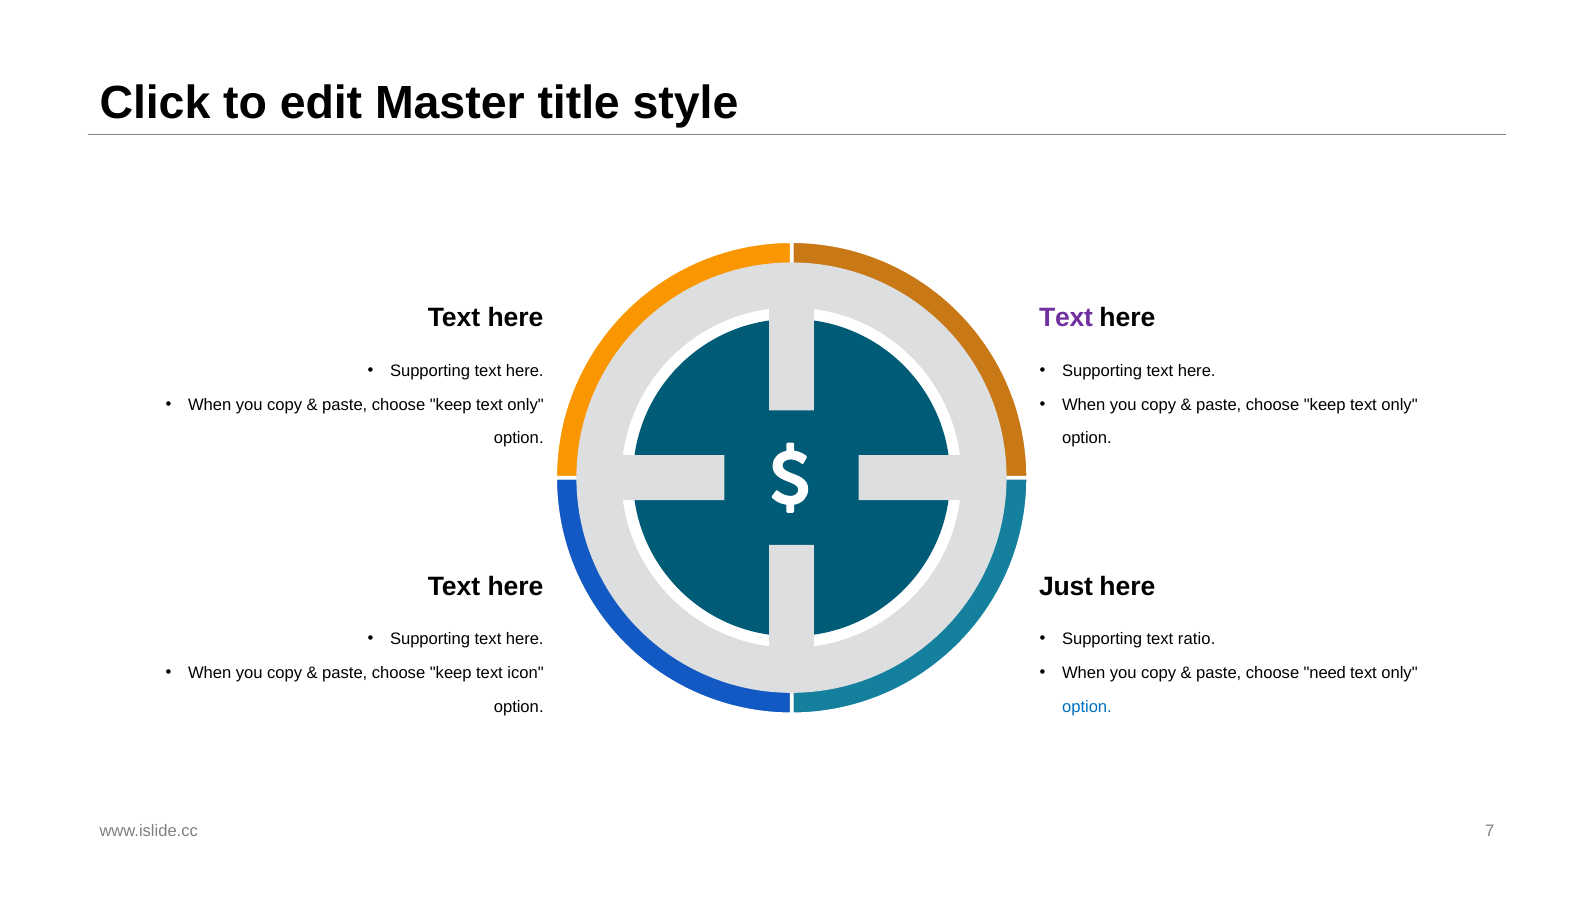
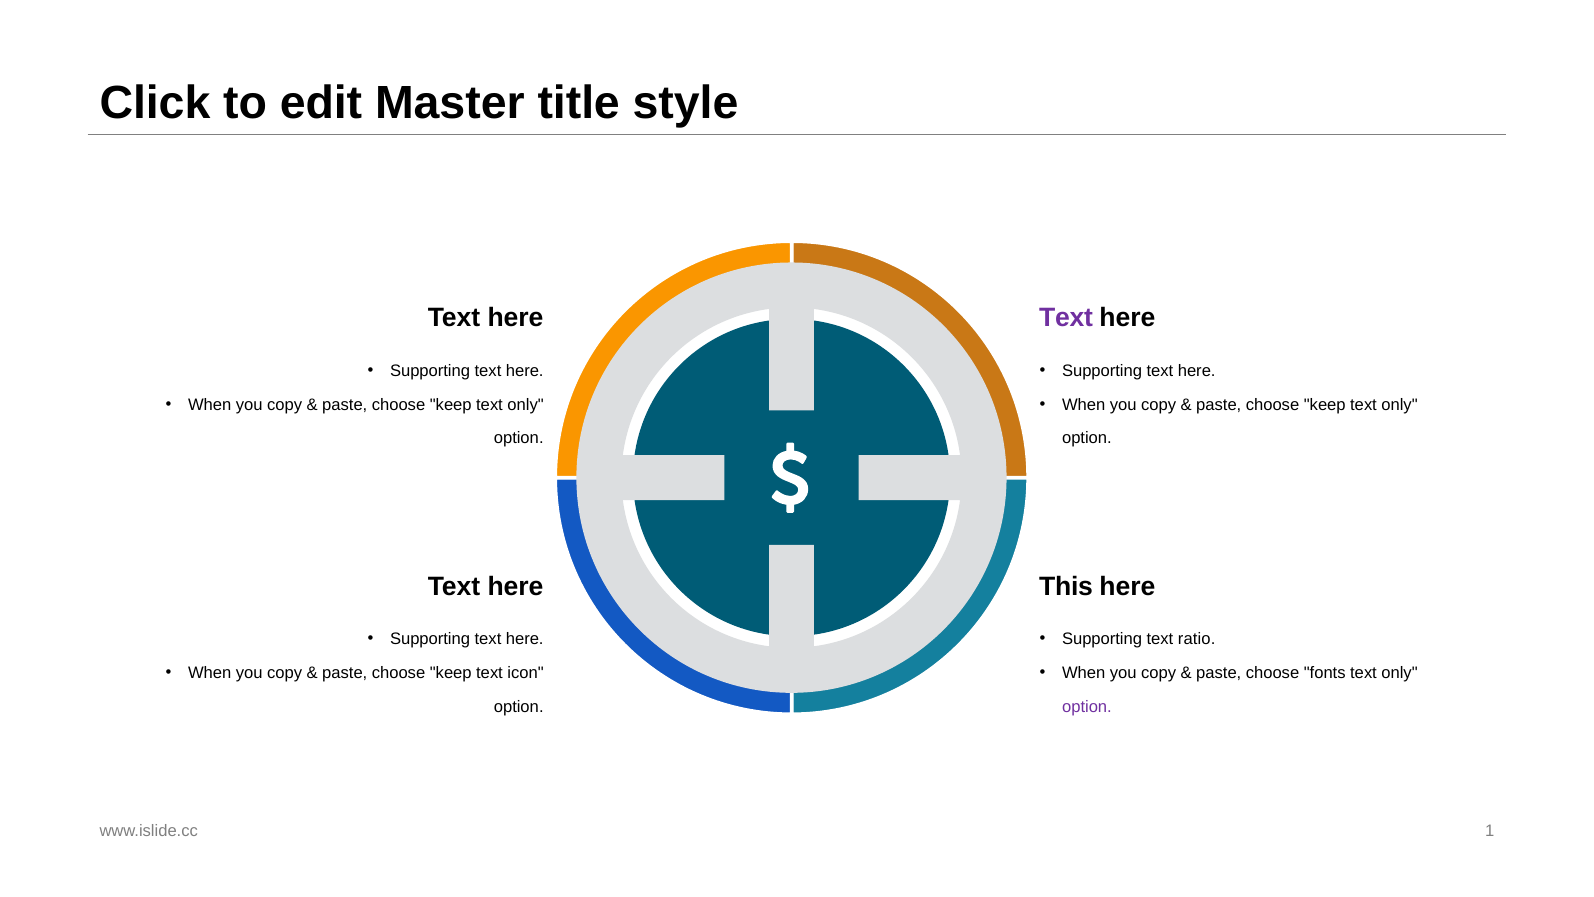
Just: Just -> This (1066, 586)
need: need -> fonts (1325, 673)
option colour: blue -> purple (1087, 706)
7: 7 -> 1 (1490, 831)
